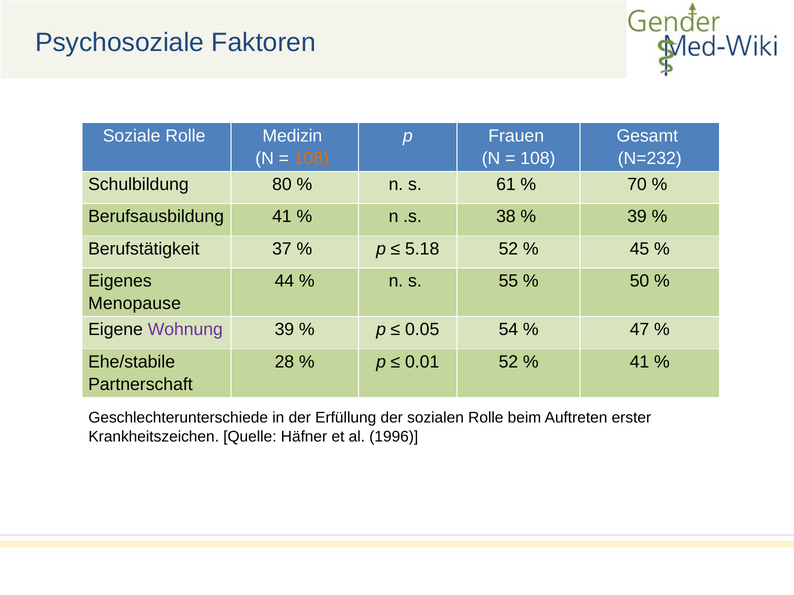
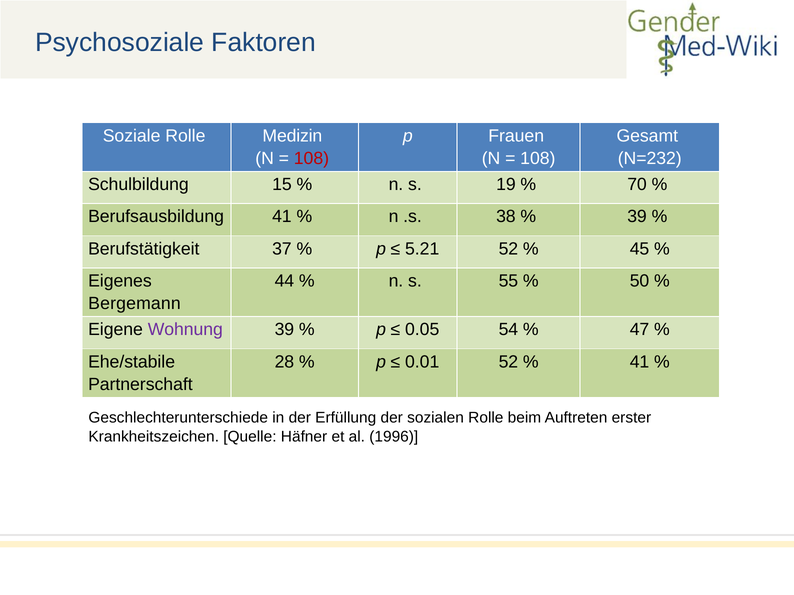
108 colour: orange -> red (311, 158)
80: 80 -> 15 (282, 185)
61: 61 -> 19 (506, 185)
5.18: 5.18 -> 5.21 (422, 249)
Menopause: Menopause -> Bergemann (134, 304)
